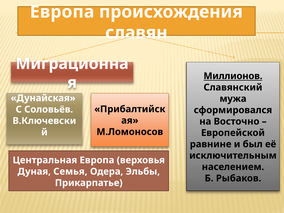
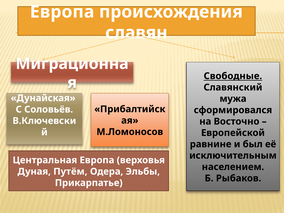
Миллионов: Миллионов -> Свободные (233, 76)
Семья: Семья -> Путём (70, 172)
